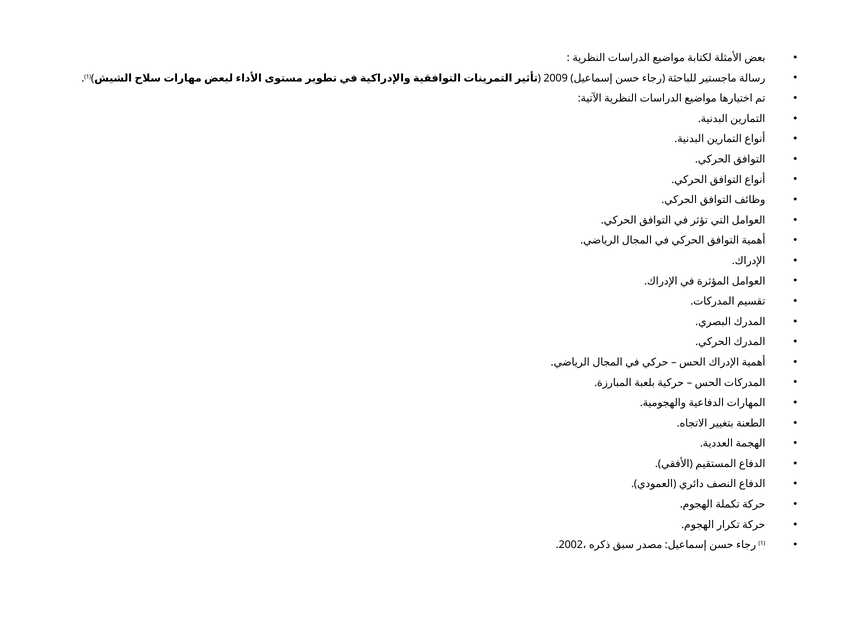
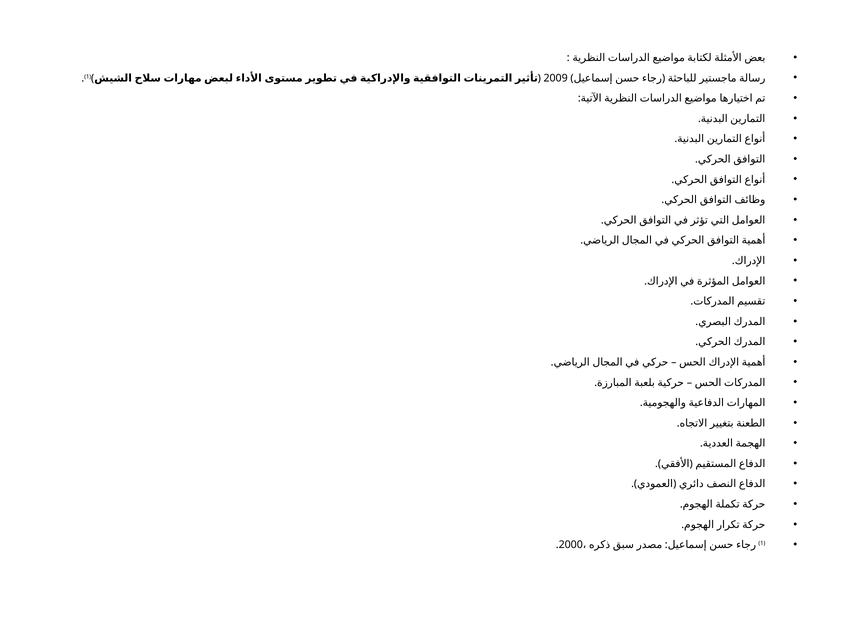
2002: 2002 -> 2000 (571, 545)
